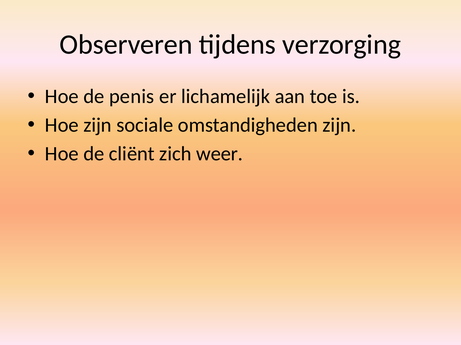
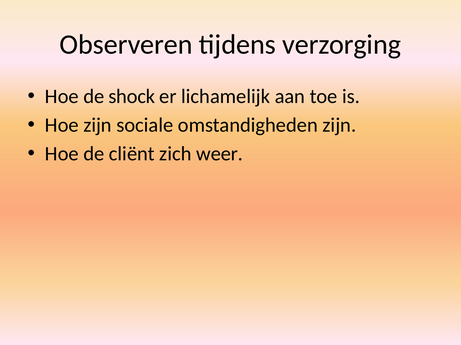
penis: penis -> shock (132, 97)
